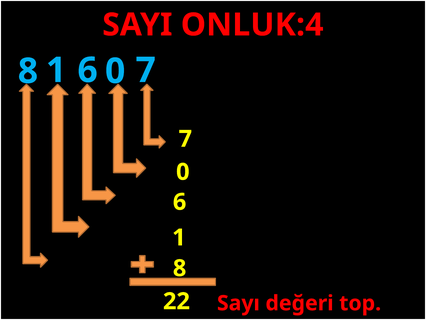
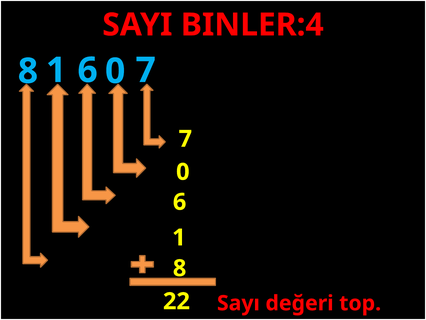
ONLUK:4: ONLUK:4 -> BINLER:4 (252, 25)
